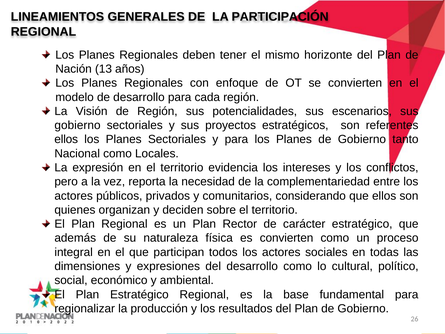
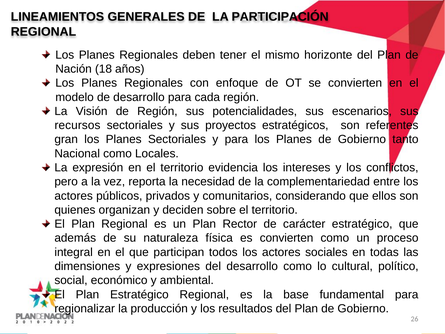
13: 13 -> 18 (103, 69)
gobierno: gobierno -> recursos (77, 125)
ellos: ellos -> gran (66, 139)
